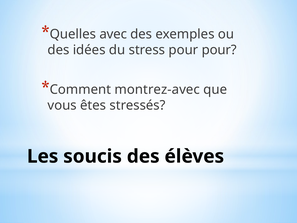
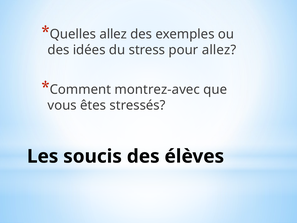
Quelles avec: avec -> allez (113, 34)
pour pour: pour -> allez (219, 50)
